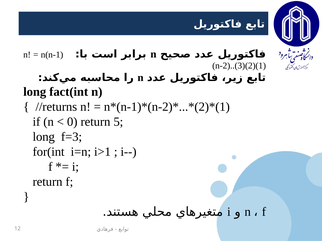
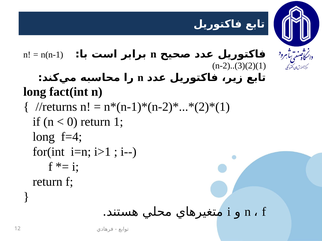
5: 5 -> 1 (118, 122)
f=3: f=3 -> f=4 (72, 137)
